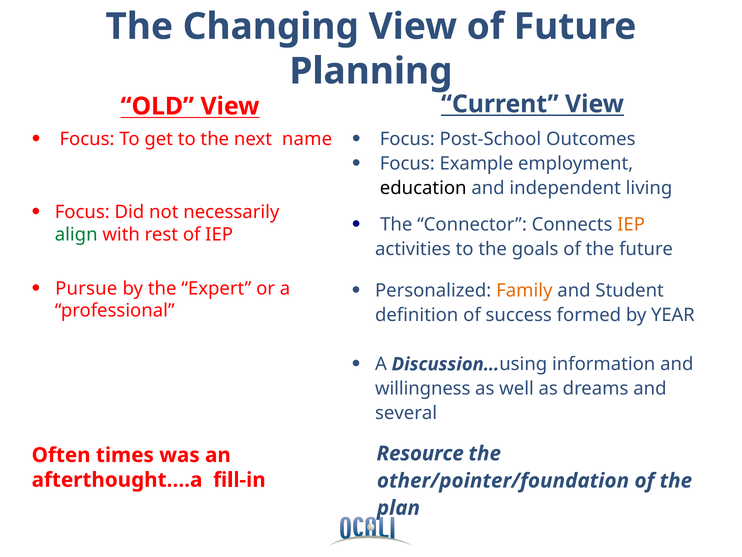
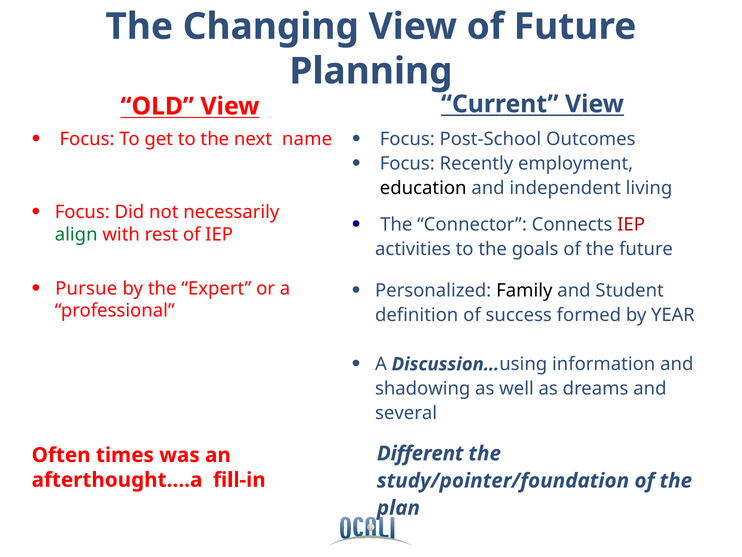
Example: Example -> Recently (476, 164)
IEP colour: orange -> red (631, 224)
Family colour: orange -> black (524, 290)
willingness: willingness -> shadowing (423, 388)
Resource: Resource -> Different (420, 453)
other/pointer/foundation: other/pointer/foundation -> study/pointer/foundation (503, 480)
